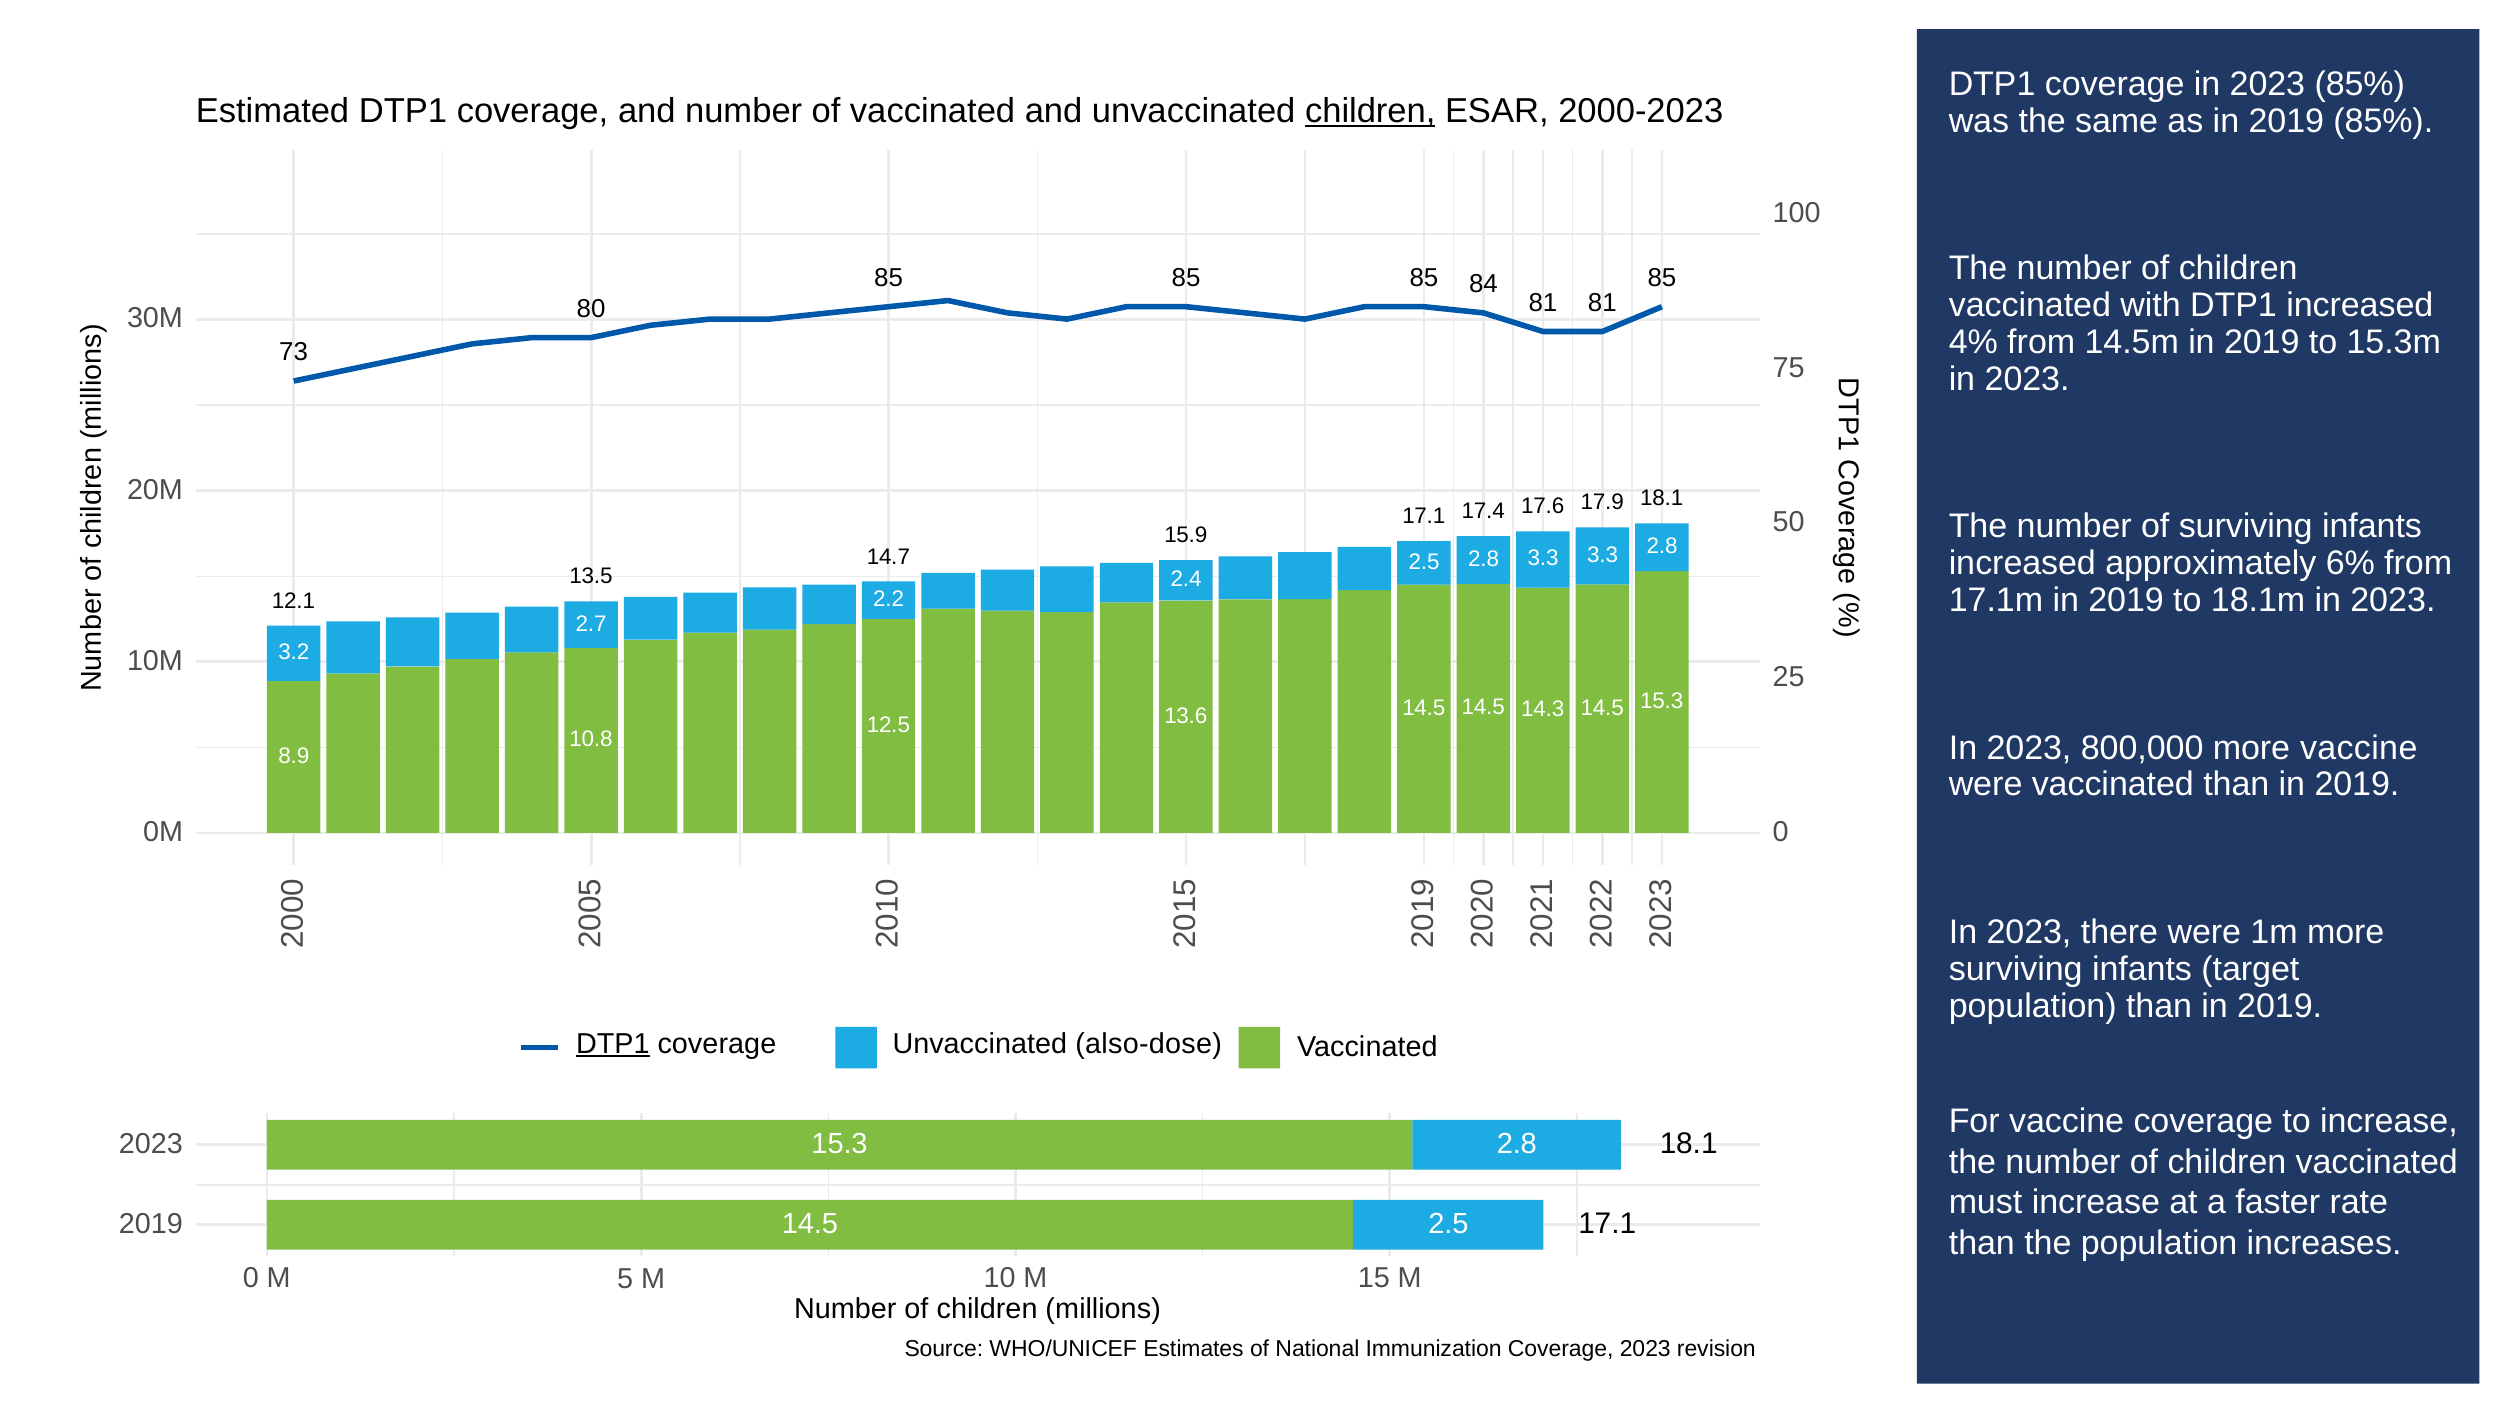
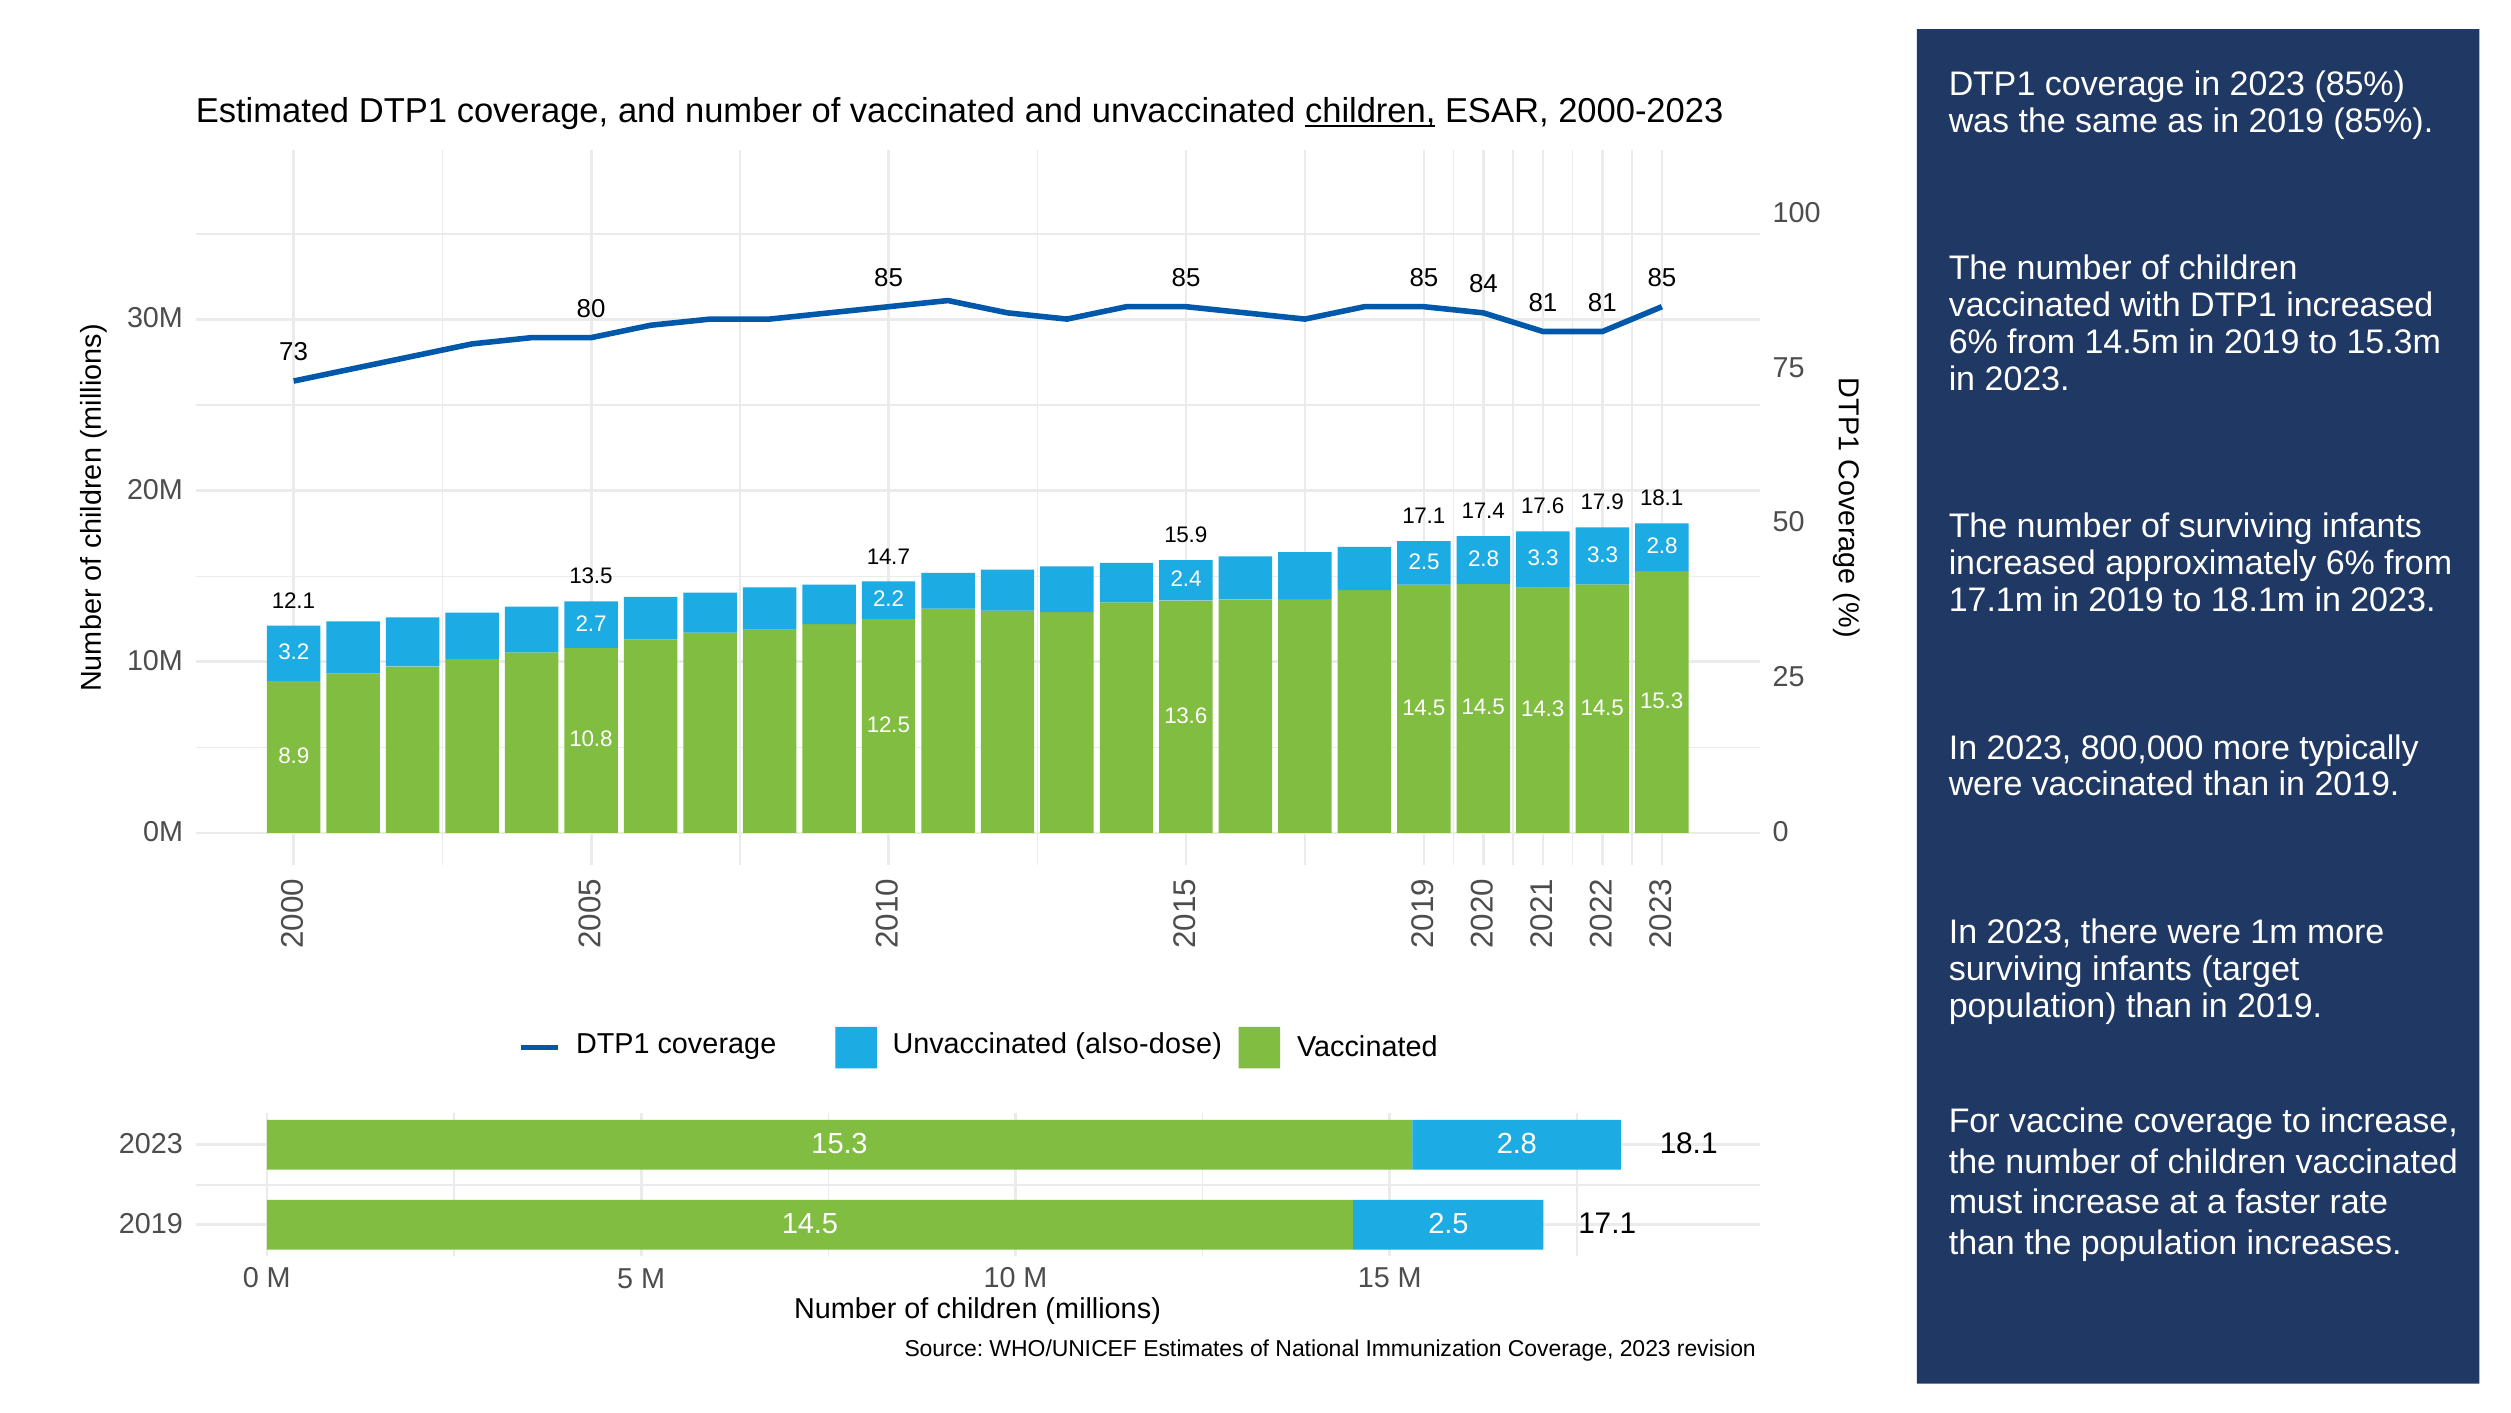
4%: 4% -> 6% (1973, 342)
more vaccine: vaccine -> typically (2359, 747)
DTP1 underline: present -> none (613, 1043)
